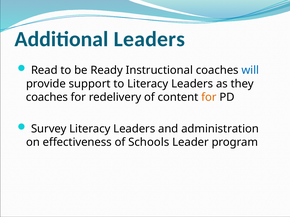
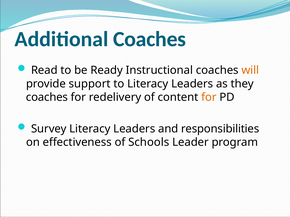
Additional Leaders: Leaders -> Coaches (150, 39)
will colour: blue -> orange (250, 70)
administration: administration -> responsibilities (220, 129)
